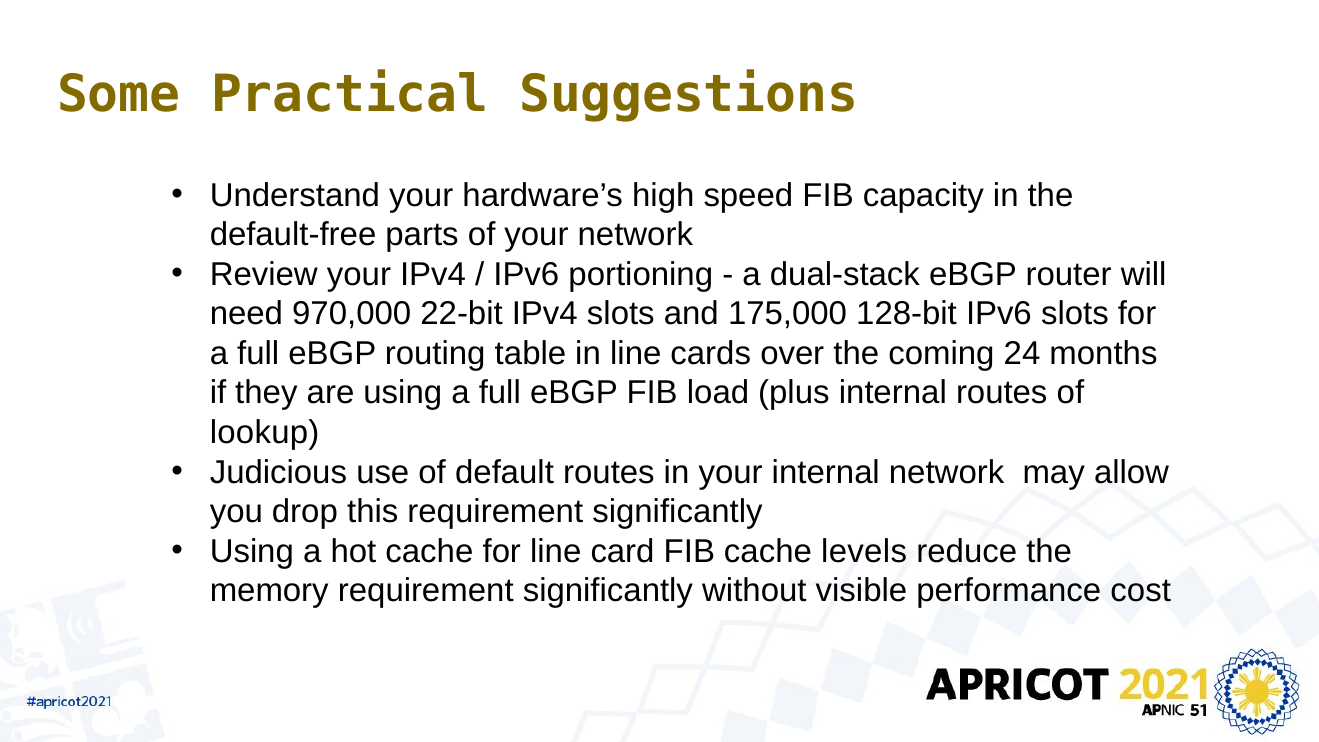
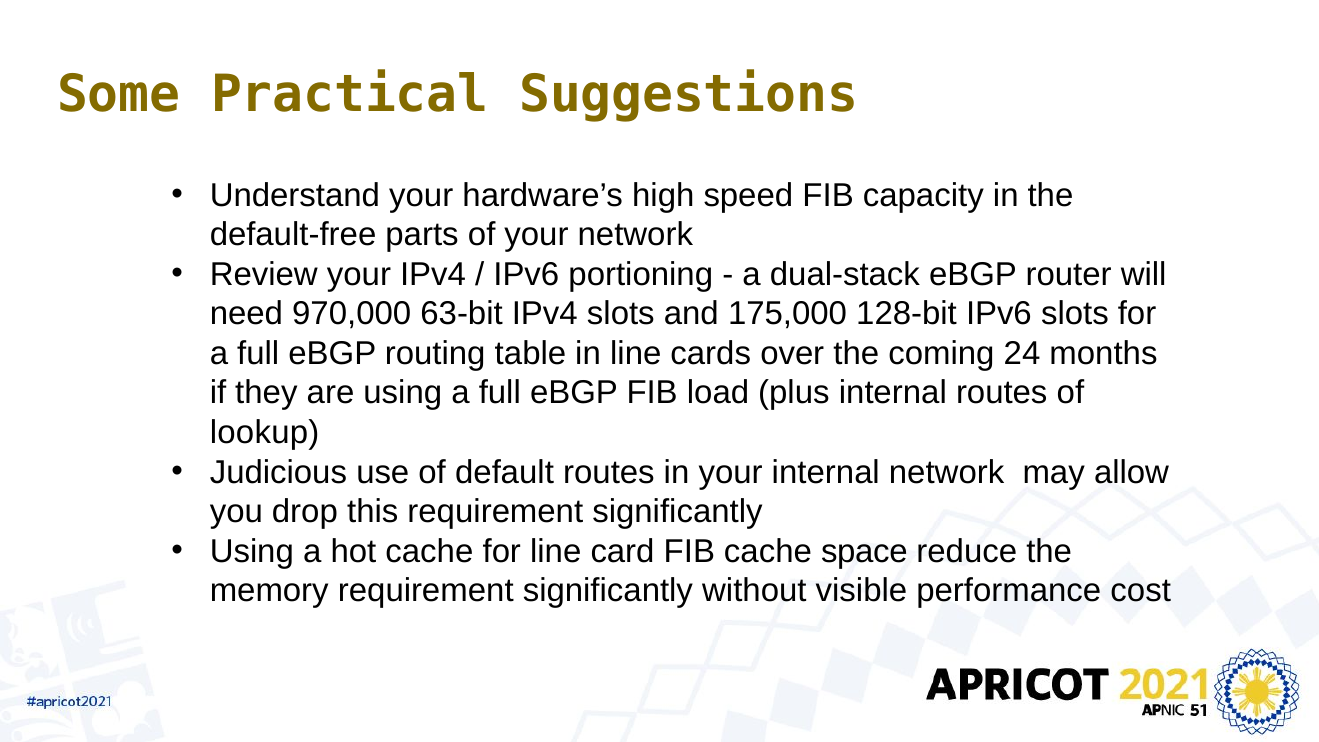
22-bit: 22-bit -> 63-bit (462, 314)
levels: levels -> space (864, 551)
